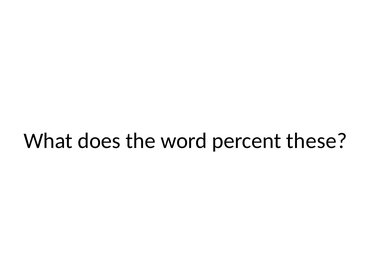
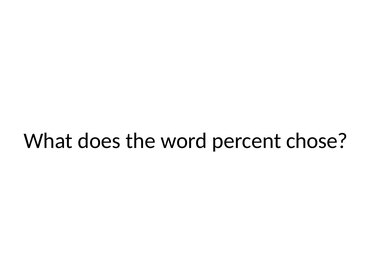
these: these -> chose (317, 141)
